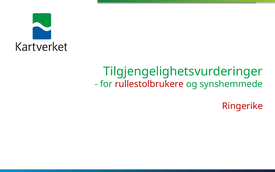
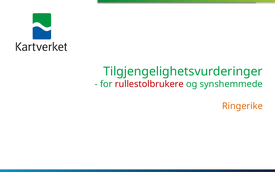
Ringerike colour: red -> orange (242, 106)
